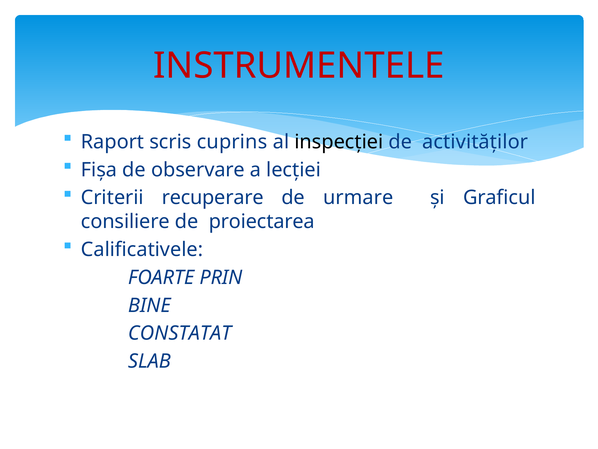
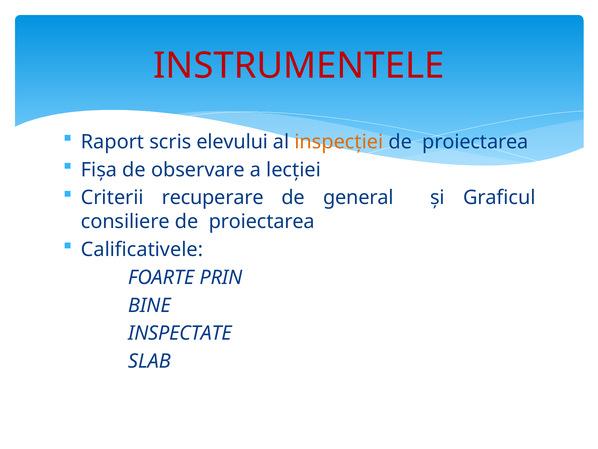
cuprins: cuprins -> elevului (232, 142)
inspecției colour: black -> orange (339, 142)
activităților: activităților -> proiectarea (475, 142)
urmare: urmare -> general (358, 198)
CONSTATAT: CONSTATAT -> INSPECTATE (180, 333)
